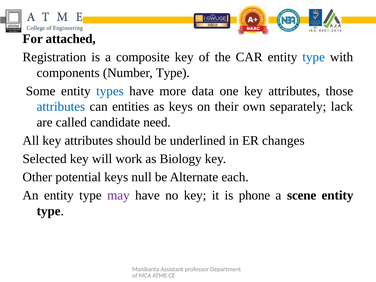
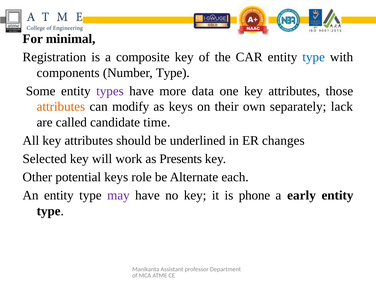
attached: attached -> minimal (71, 39)
types colour: blue -> purple (110, 91)
attributes colour: blue -> orange (61, 107)
entities: entities -> modify (131, 107)
need: need -> time (157, 122)
Biology: Biology -> Presents (181, 159)
null: null -> role (142, 177)
scene: scene -> early (302, 195)
